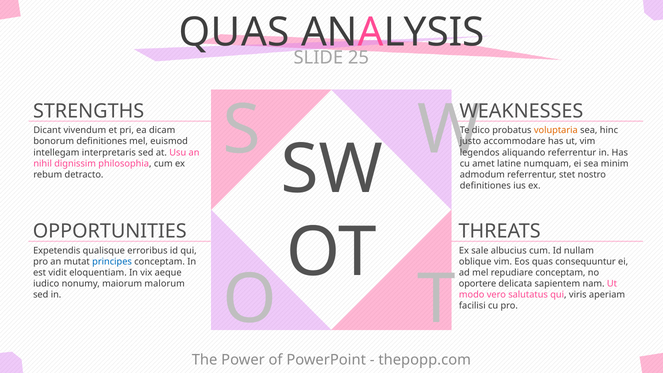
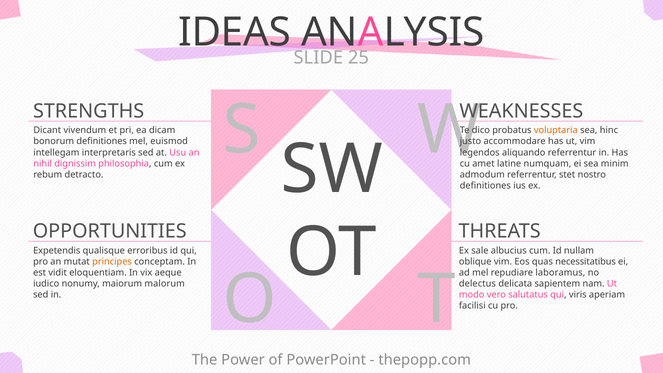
QUAS: QUAS -> IDEAS (235, 32)
principes colour: blue -> orange (112, 262)
consequuntur: consequuntur -> necessitatibus (586, 262)
repudiare conceptam: conceptam -> laboramus (560, 273)
oportere: oportere -> delectus (477, 284)
